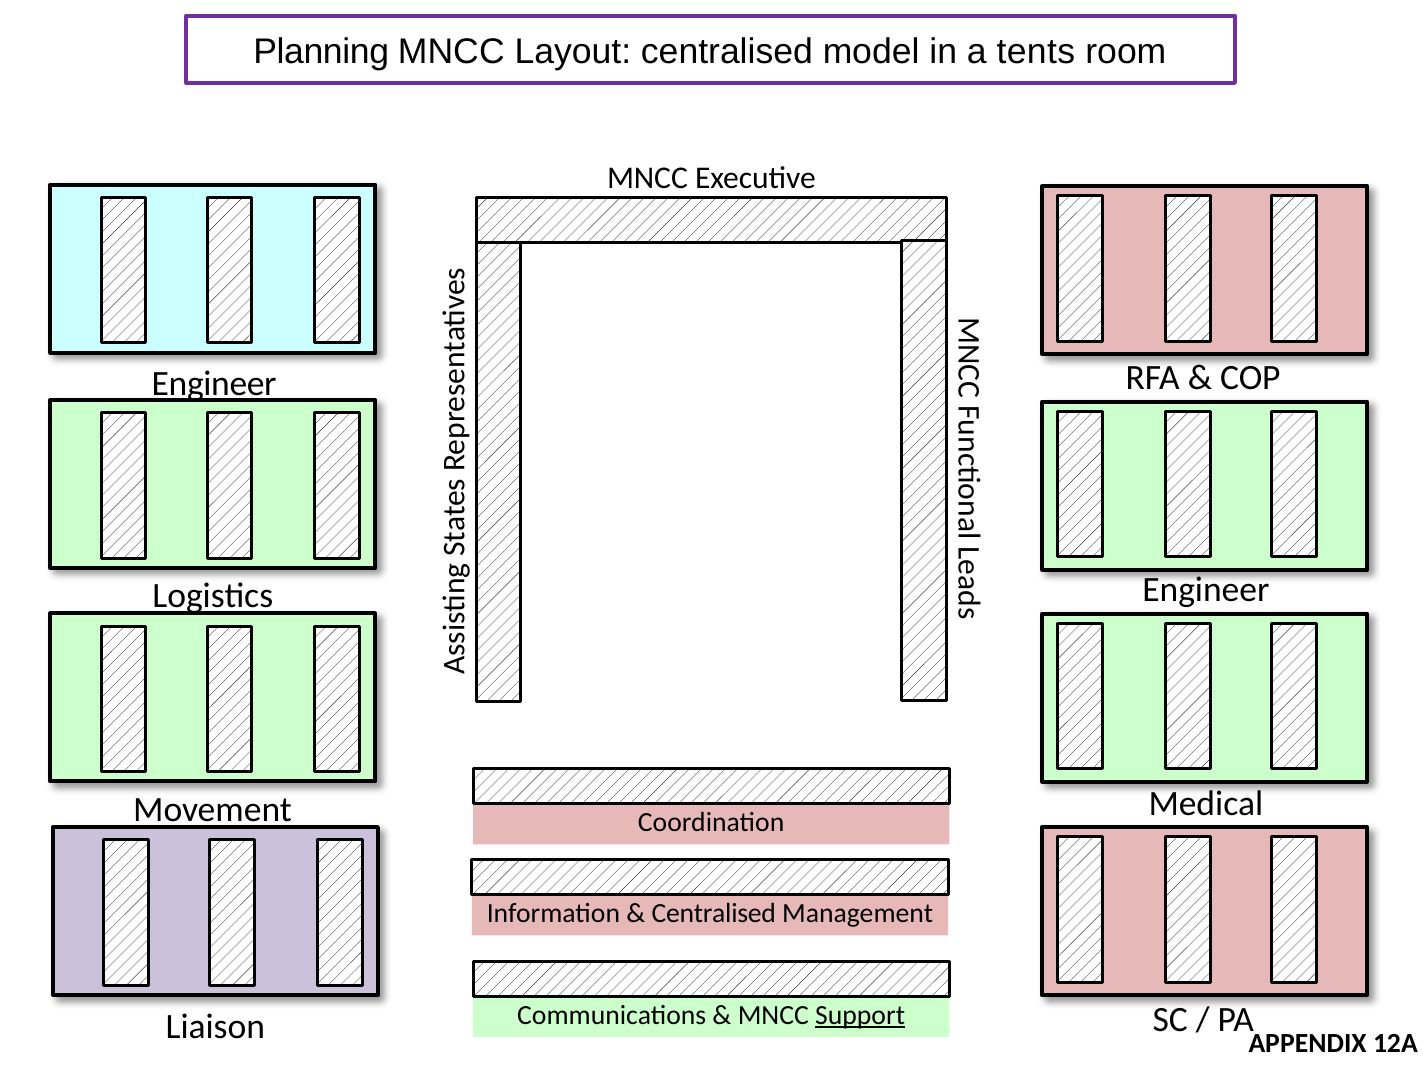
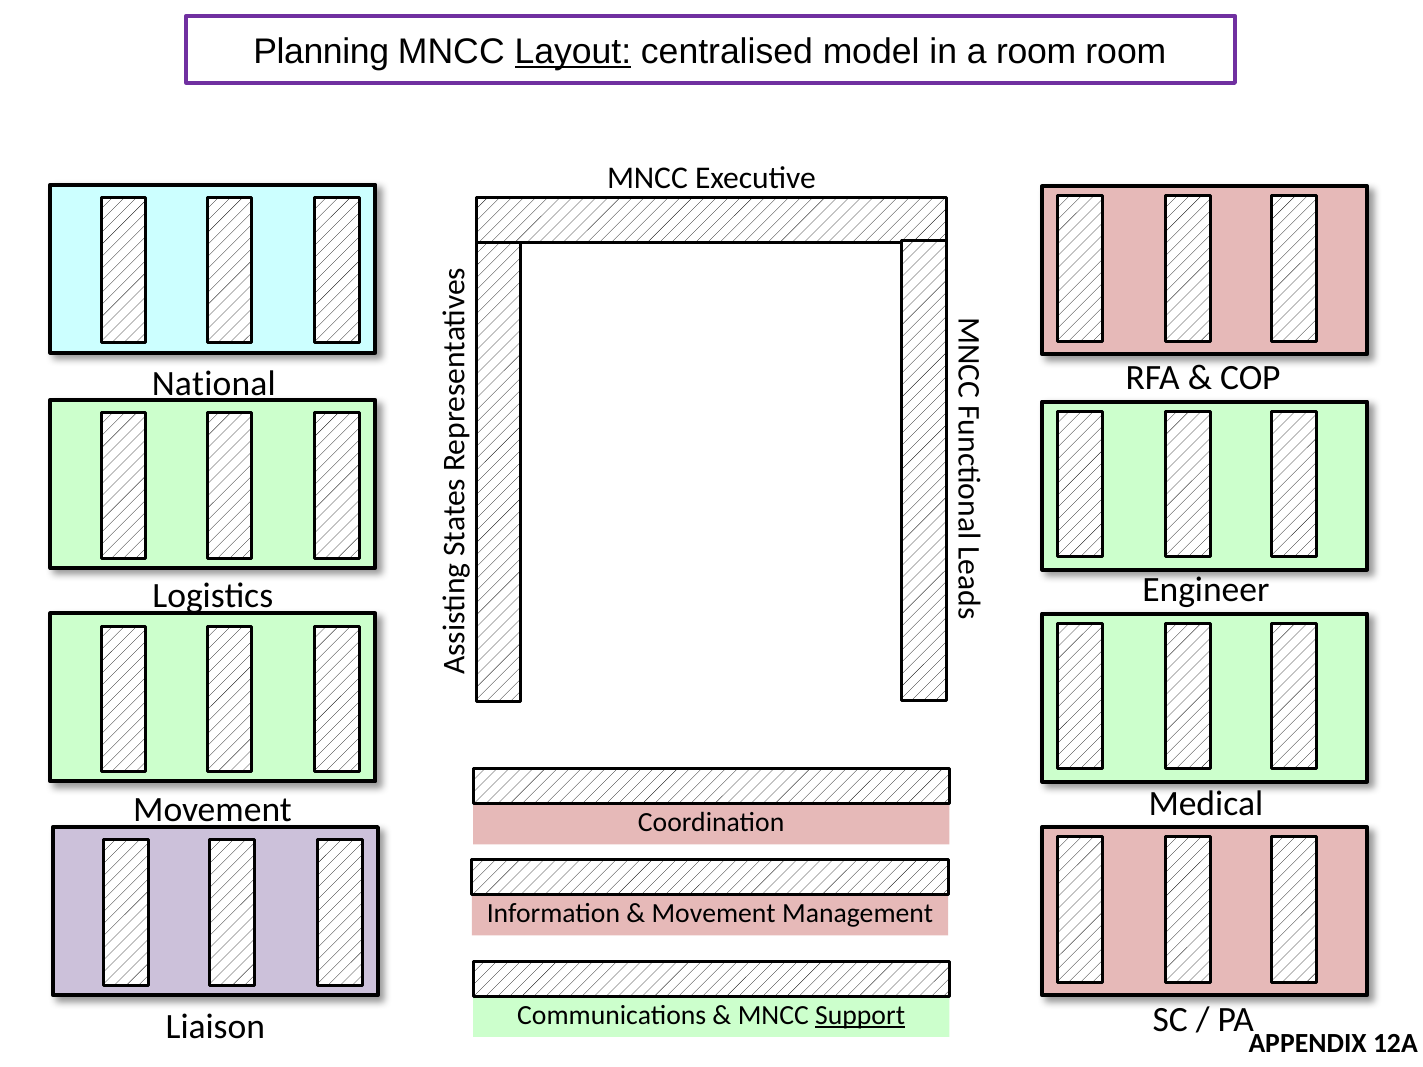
Layout underline: none -> present (573, 52)
a tents: tents -> room (1036, 52)
Engineer: Engineer -> National (214, 384)
Centralised: Centralised -> Movement (714, 914)
